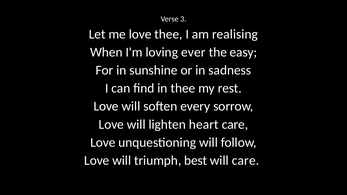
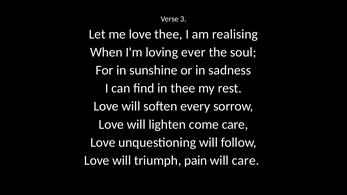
easy: easy -> soul (243, 52)
heart: heart -> come (204, 124)
best: best -> pain (196, 161)
